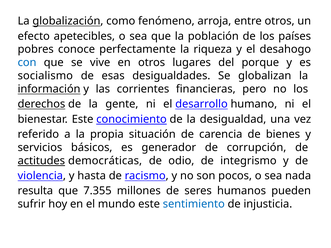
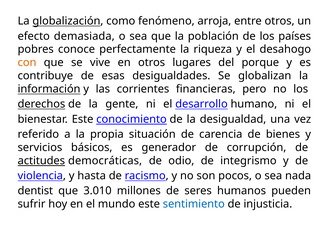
apetecibles: apetecibles -> demasiada (84, 36)
con colour: blue -> orange (27, 63)
socialismo: socialismo -> contribuye (45, 76)
resulta: resulta -> dentist (35, 191)
7.355: 7.355 -> 3.010 (97, 191)
